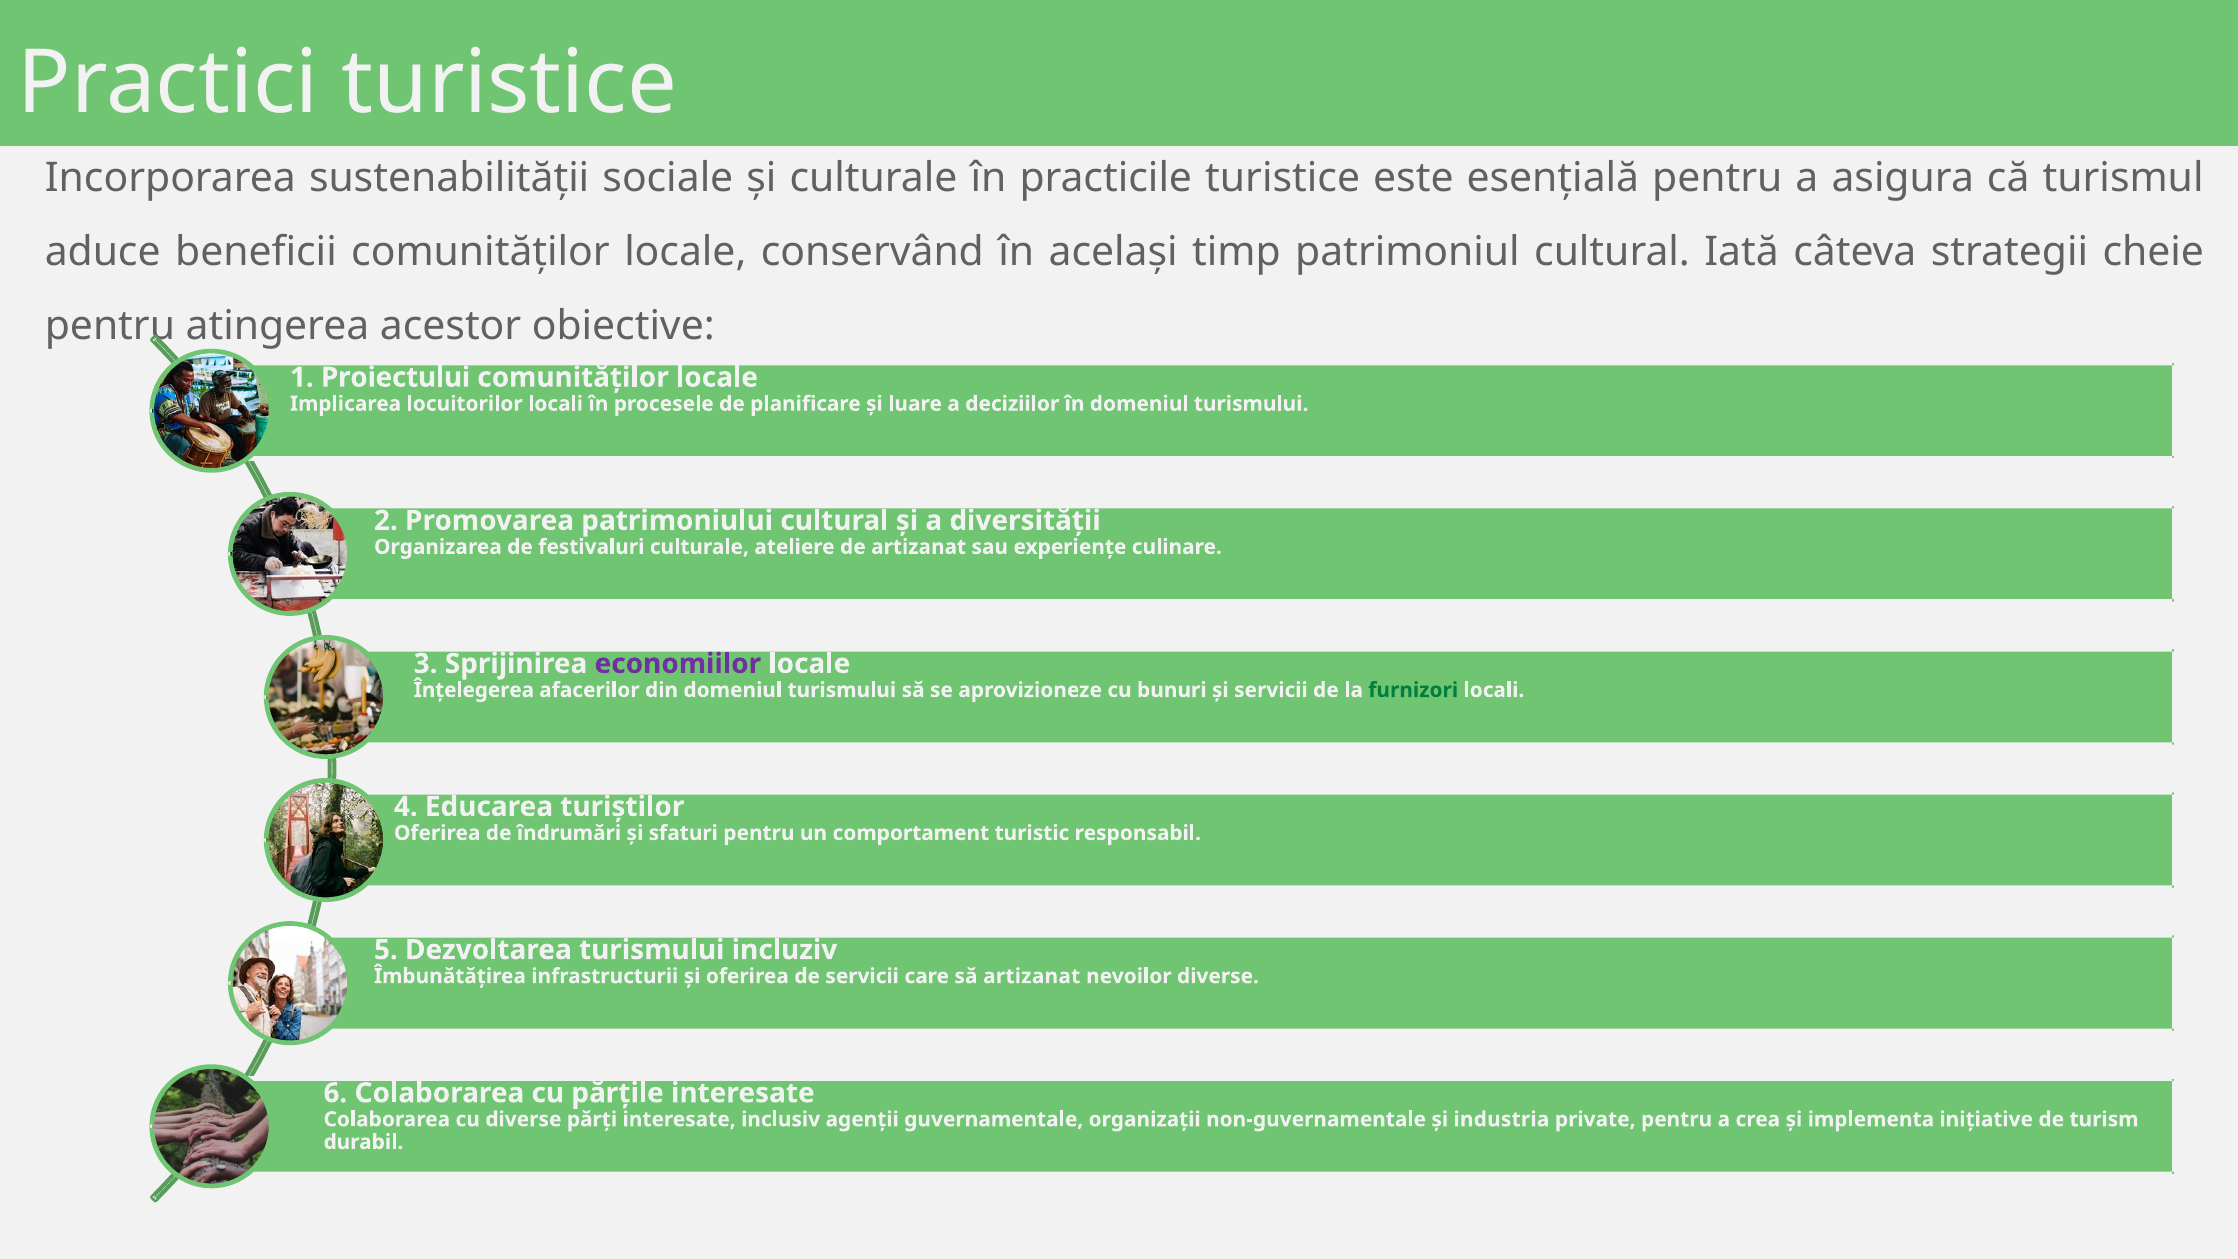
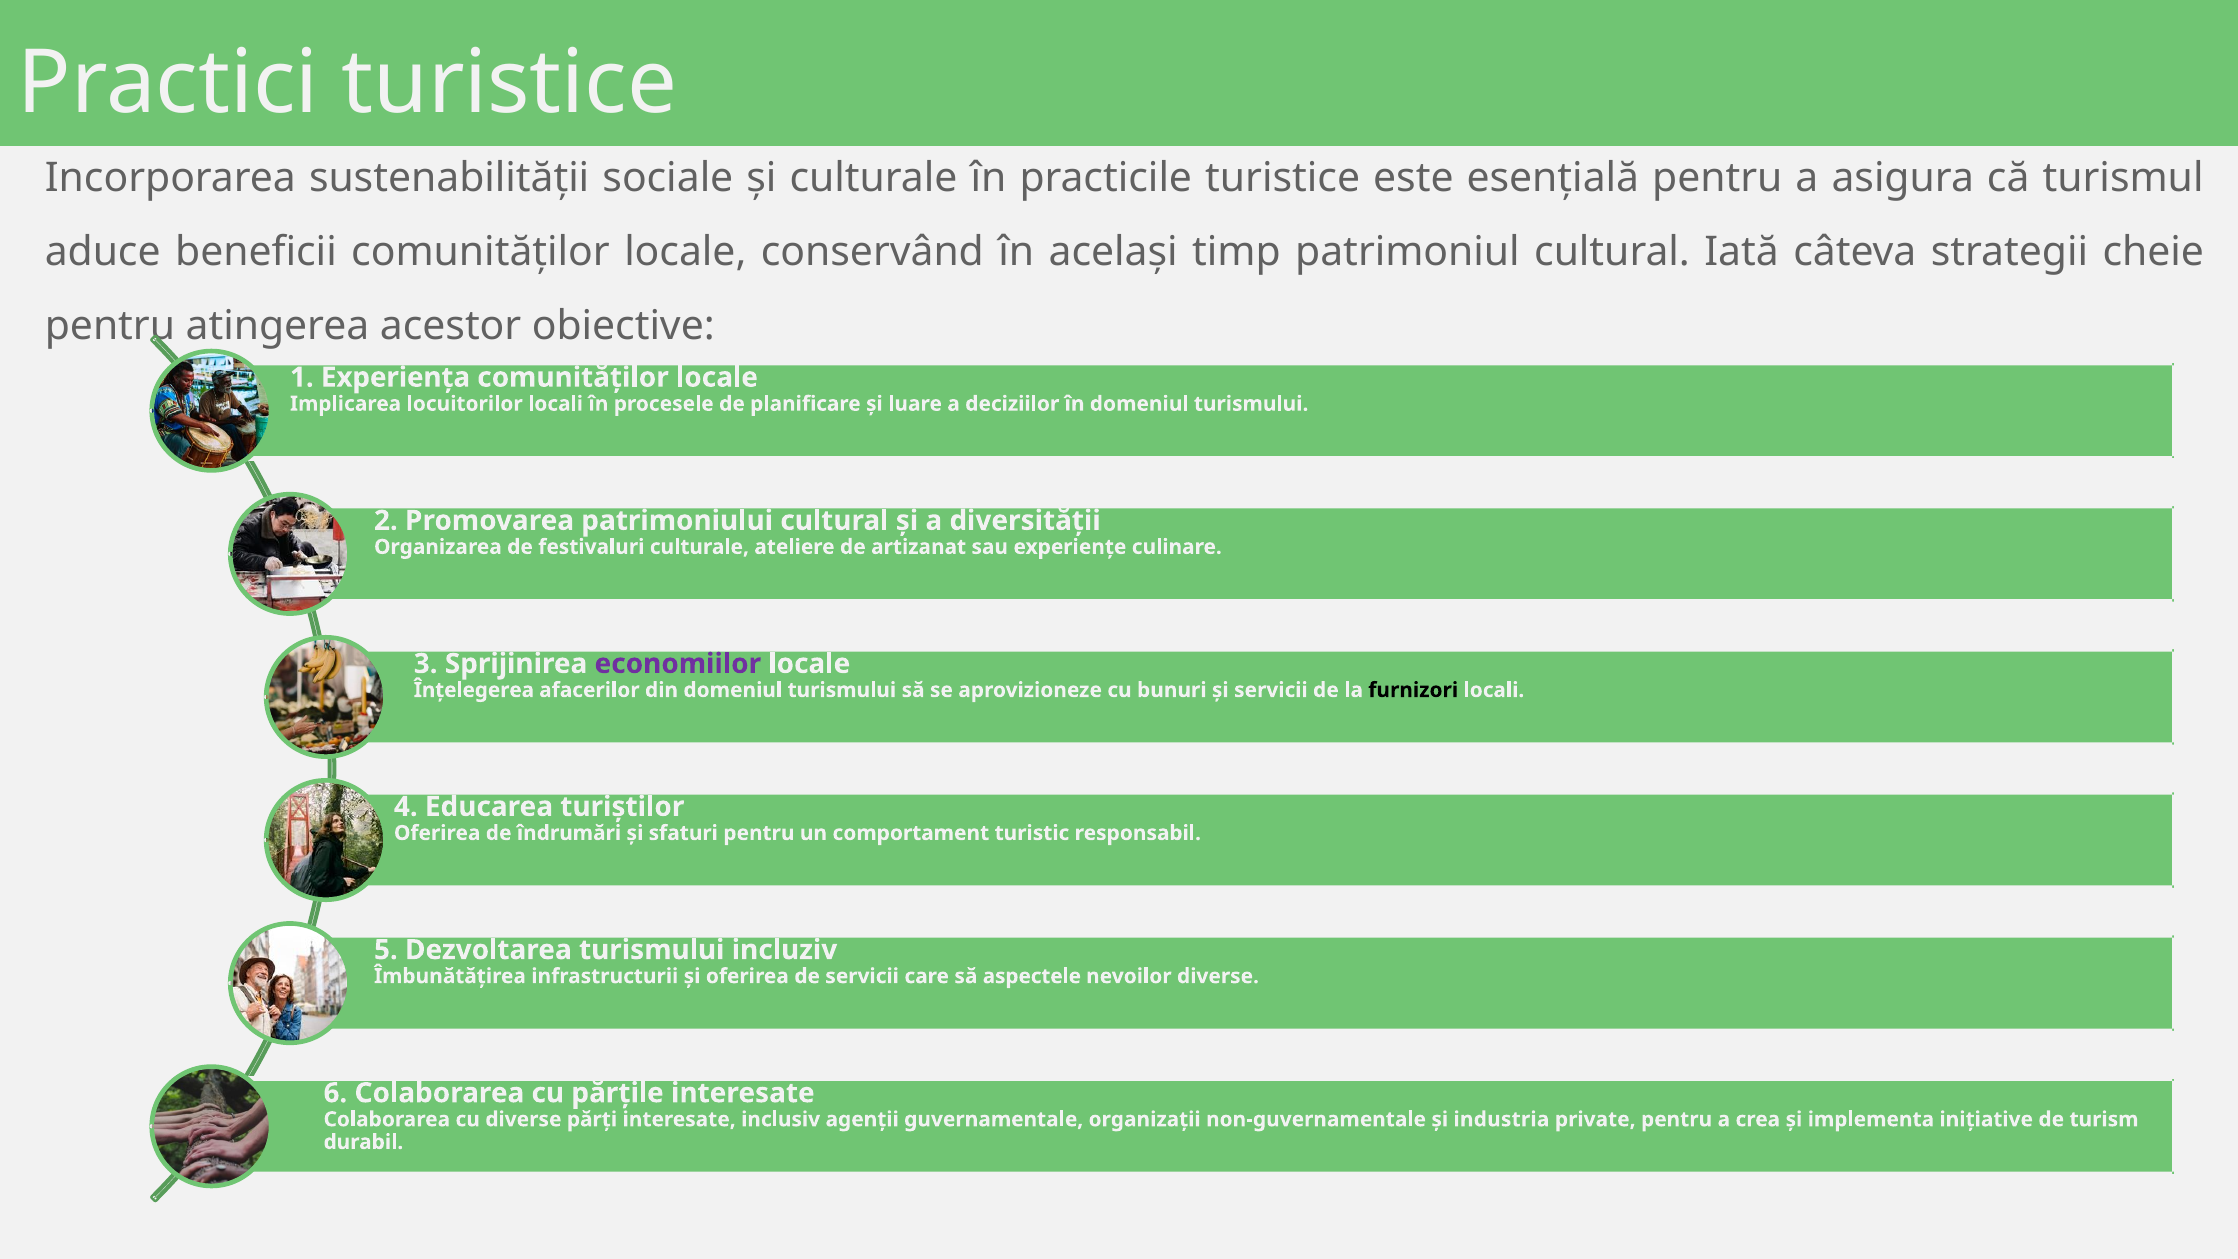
Proiectului: Proiectului -> Experiența (396, 377)
furnizori colour: green -> black (1413, 690)
să artizanat: artizanat -> aspectele (1032, 976)
